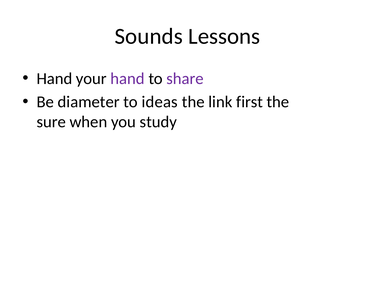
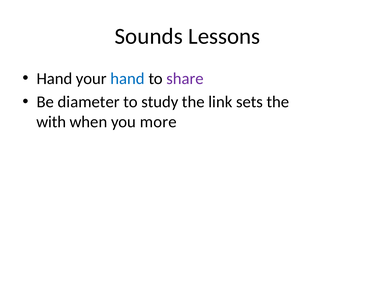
hand colour: purple -> blue (128, 79)
ideas: ideas -> study (160, 102)
first: first -> sets (250, 102)
sure: sure -> with (51, 122)
study: study -> more (158, 122)
